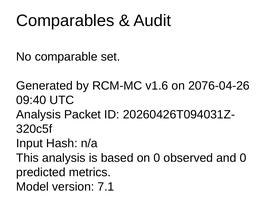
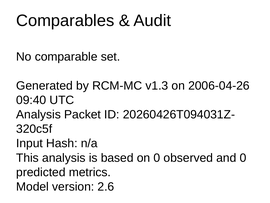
v1.6: v1.6 -> v1.3 (157, 85)
2076-04-26: 2076-04-26 -> 2006-04-26 (219, 85)
7.1: 7.1 -> 2.6 (106, 186)
